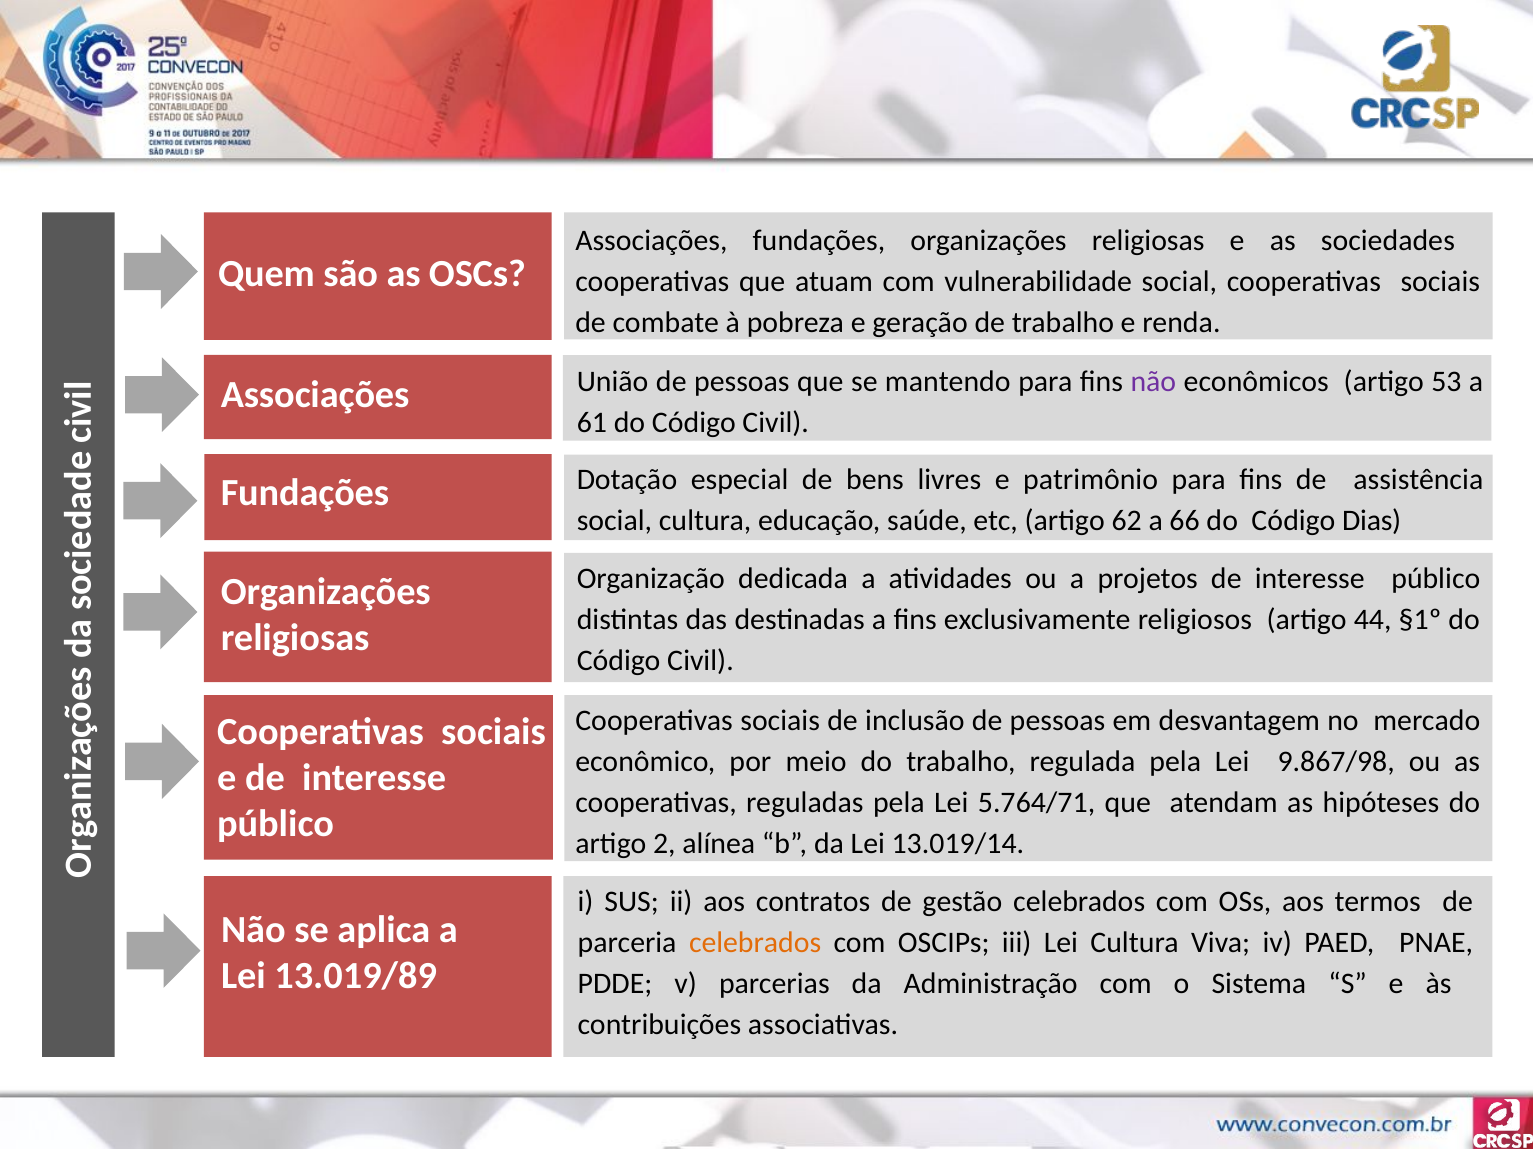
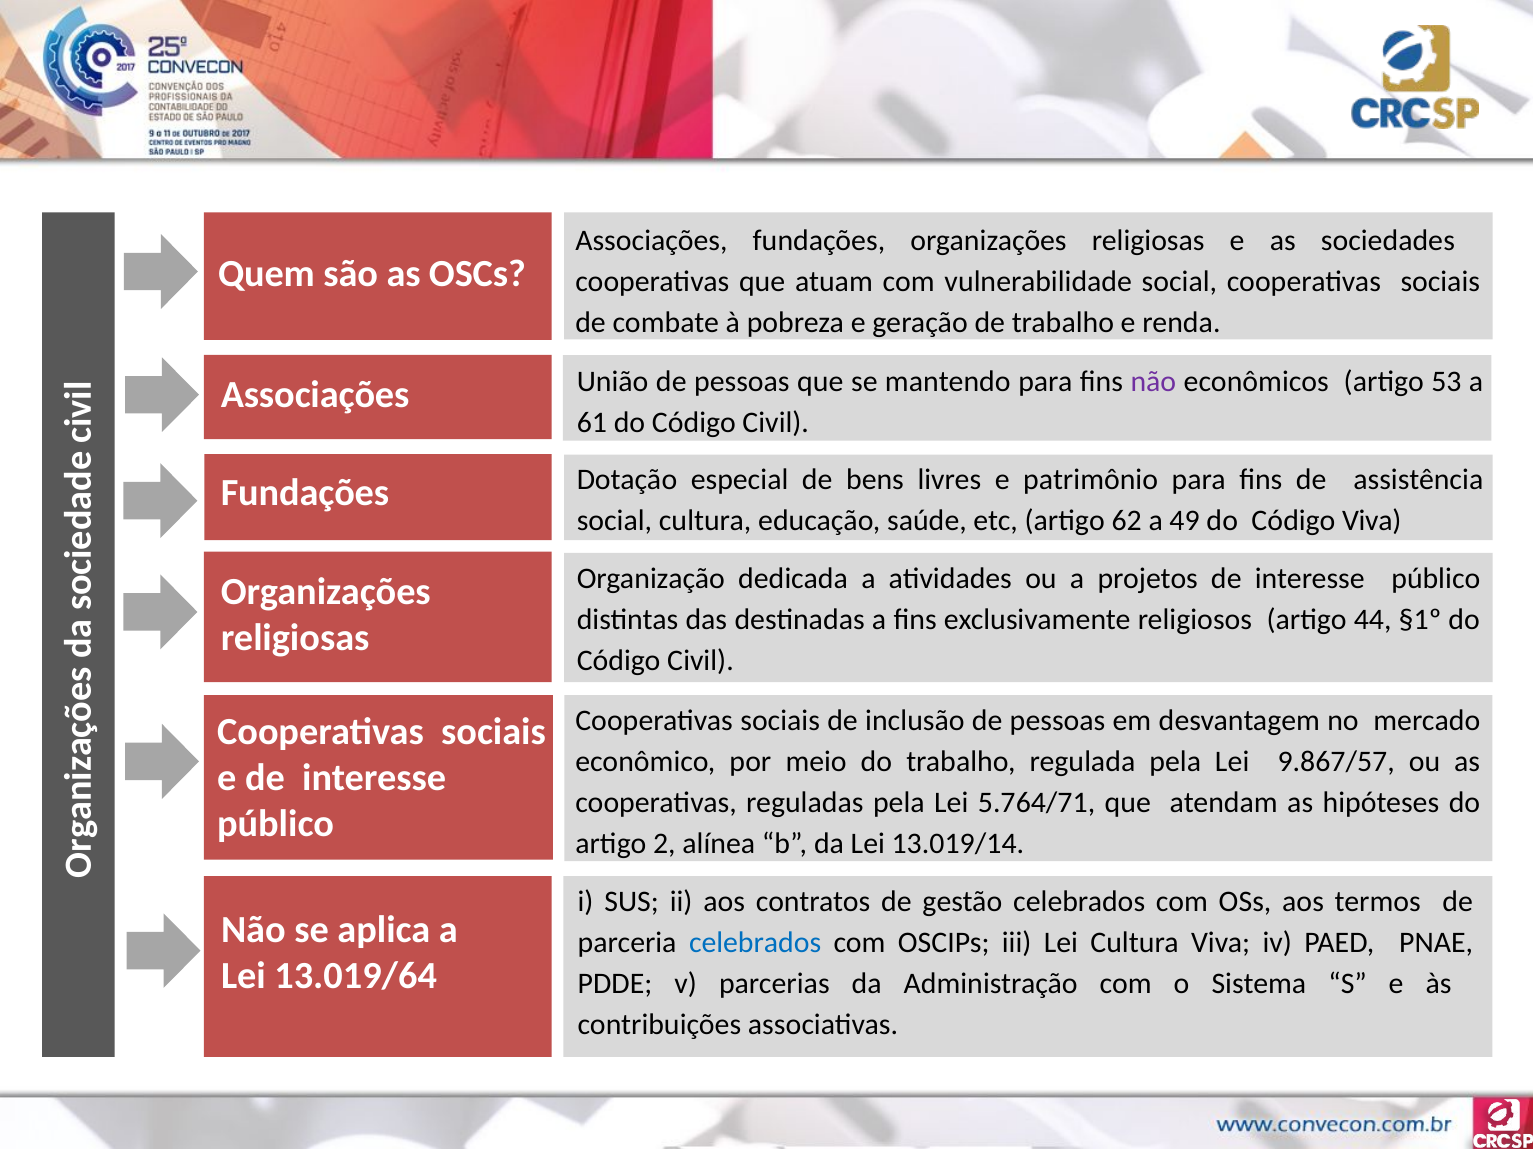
66: 66 -> 49 (1185, 521)
Código Dias: Dias -> Viva (1372, 521)
9.867/98: 9.867/98 -> 9.867/57 (1336, 762)
celebrados colour: orange -> blue (755, 943)
13.019/89: 13.019/89 -> 13.019/64 (356, 976)
